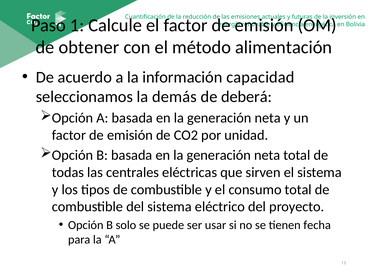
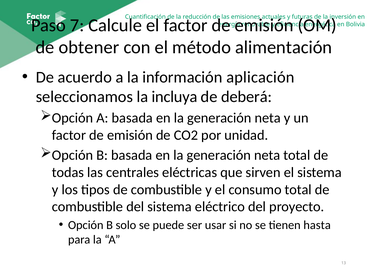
1: 1 -> 7 (77, 25)
capacidad: capacidad -> aplicación (260, 77)
demás: demás -> incluya (175, 97)
fecha: fecha -> hasta (317, 225)
